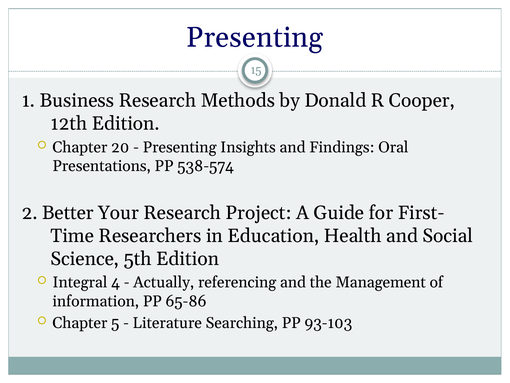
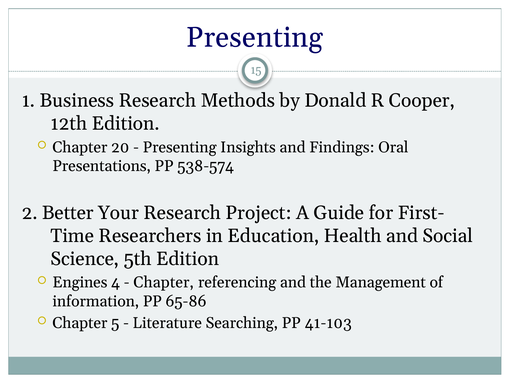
Integral: Integral -> Engines (80, 282)
Actually: Actually -> Chapter (164, 282)
93-103: 93-103 -> 41-103 (328, 323)
